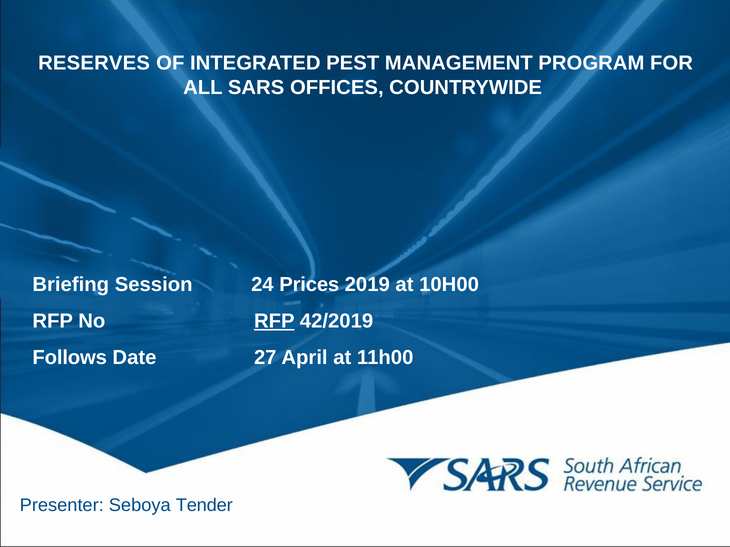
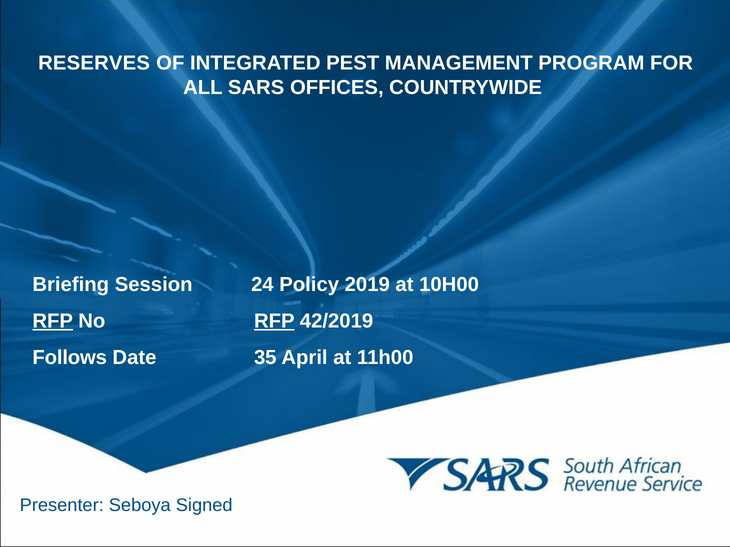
Prices: Prices -> Policy (309, 285)
RFP underline: none -> present (53, 321)
27: 27 -> 35 (265, 358)
Tender: Tender -> Signed (204, 506)
